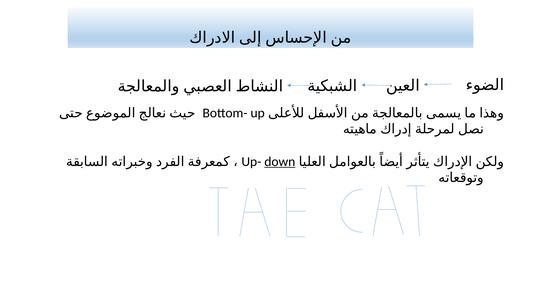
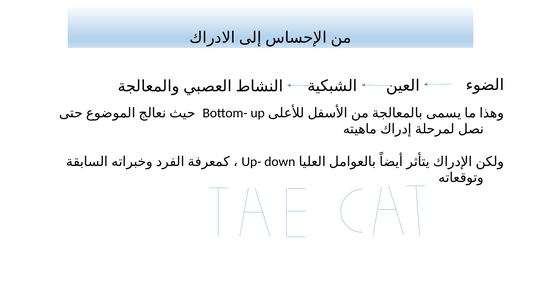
down underline: present -> none (280, 162)
